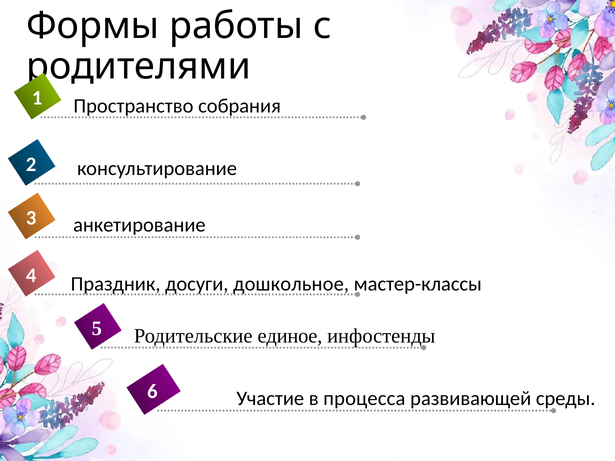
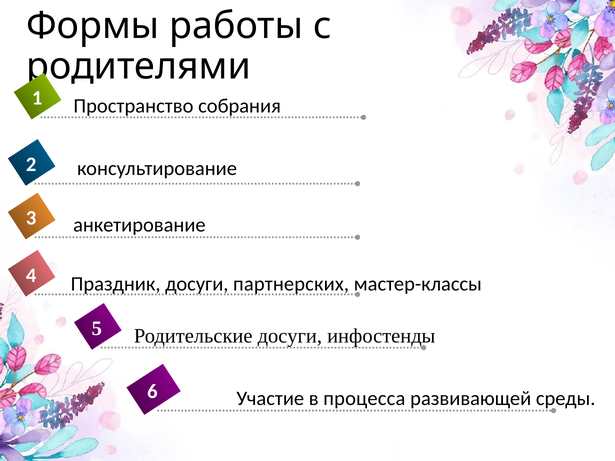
дошкольное: дошкольное -> партнерских (291, 284)
единое: единое -> досуги (290, 336)
